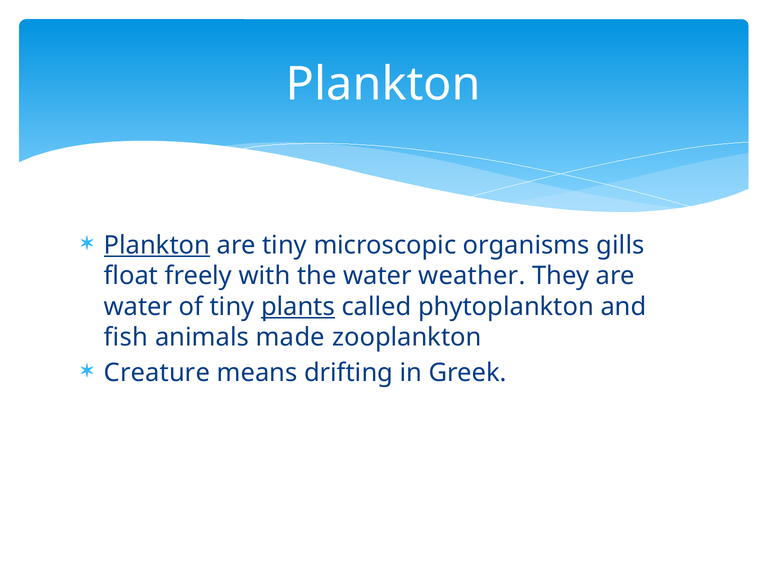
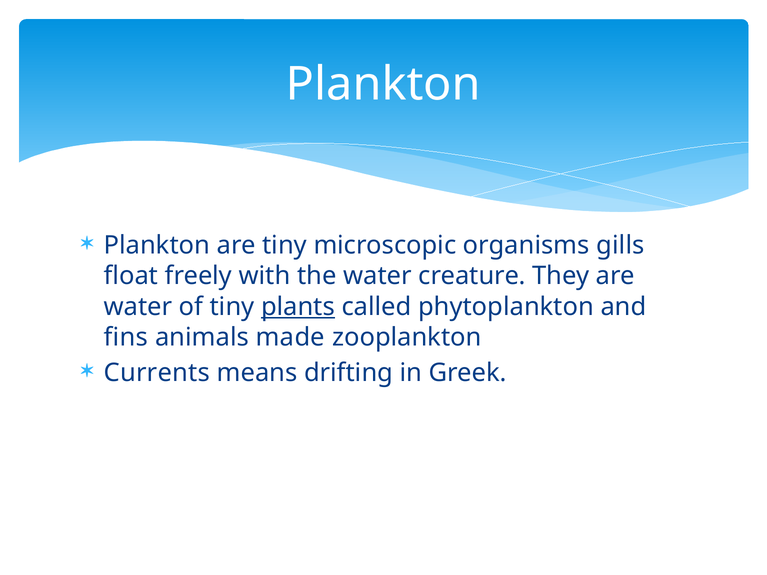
Plankton underline: present -> none (157, 245)
weather: weather -> creature (472, 276)
fish: fish -> fins (126, 337)
Creature: Creature -> Currents (157, 373)
